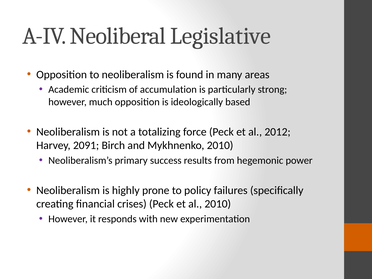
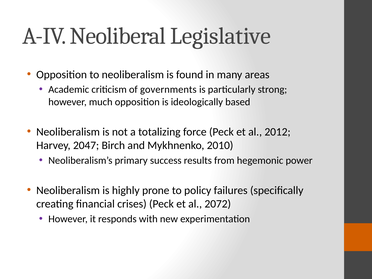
accumulation: accumulation -> governments (168, 90)
2091: 2091 -> 2047 (86, 145)
al 2010: 2010 -> 2072 (218, 204)
